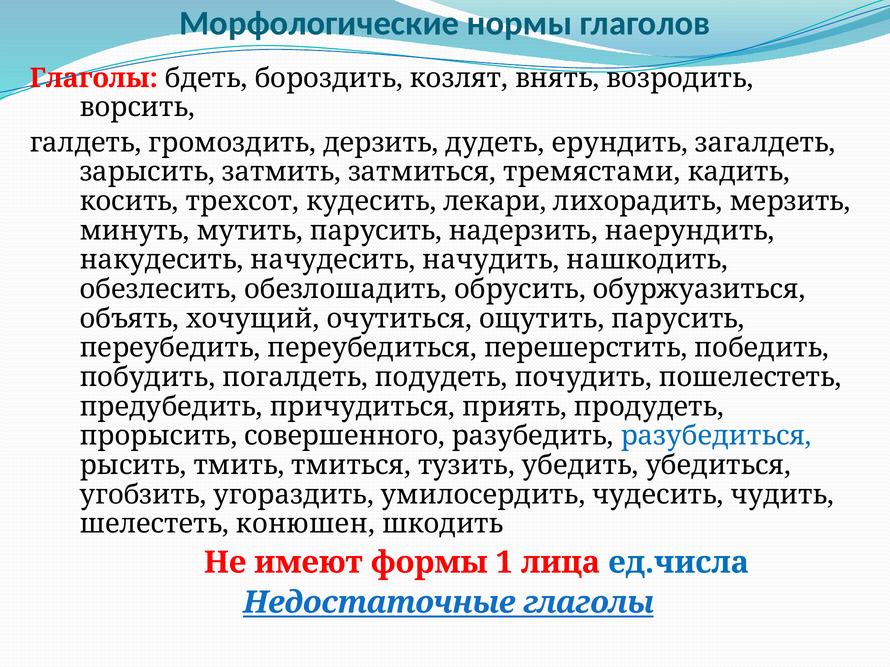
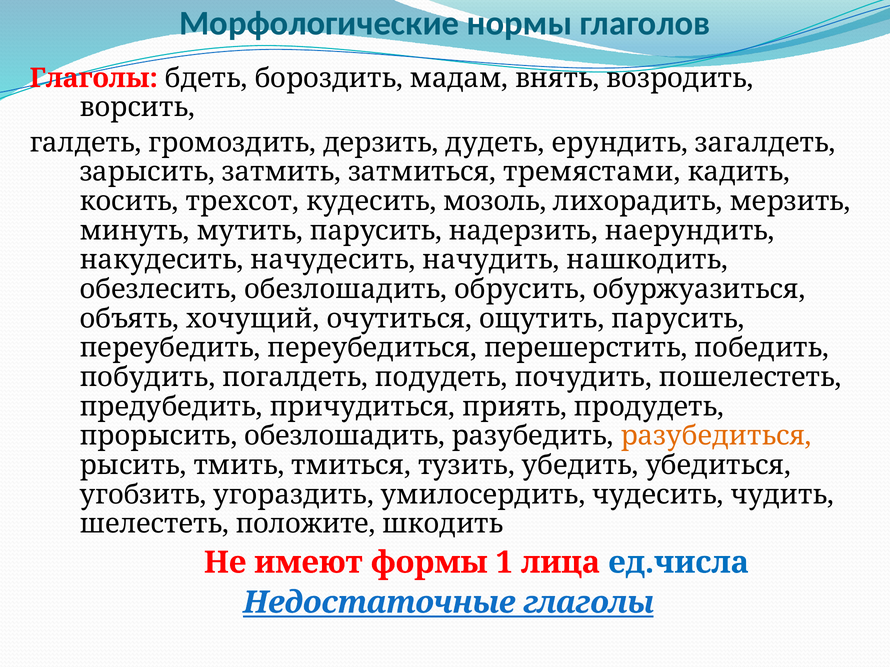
козлят: козлят -> мадам (459, 78)
лекари: лекари -> мозоль (495, 201)
прорысить совершенного: совершенного -> обезлошадить (345, 436)
разубедиться colour: blue -> orange (716, 436)
конюшен: конюшен -> положите (306, 524)
